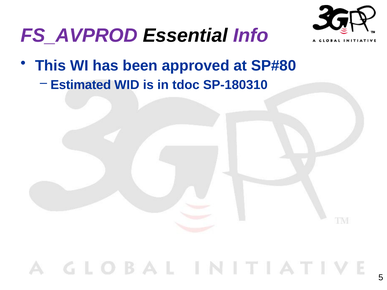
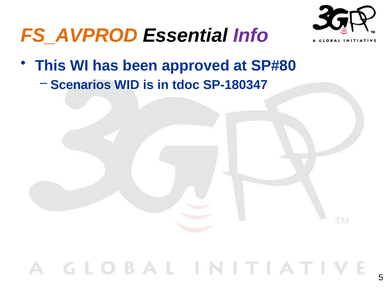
FS_AVPROD colour: purple -> orange (79, 35)
Estimated: Estimated -> Scenarios (81, 85)
SP-180310: SP-180310 -> SP-180347 (235, 85)
